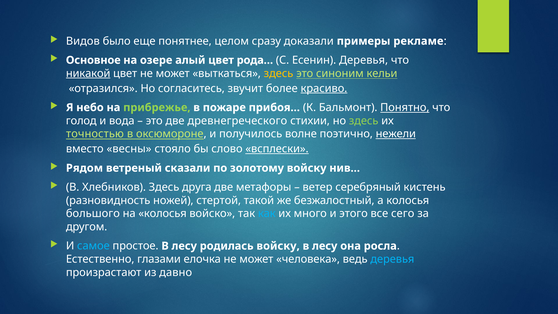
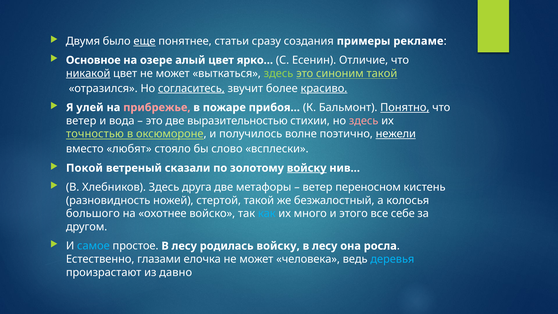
Видов: Видов -> Двумя (83, 41)
еще underline: none -> present (145, 41)
целом: целом -> статьи (232, 41)
доказали: доказали -> создания (309, 41)
рода…: рода… -> ярко… (255, 60)
Есенин Деревья: Деревья -> Отличие (364, 60)
здесь colour: yellow -> light green (279, 73)
синоним кельи: кельи -> такой (382, 73)
согласитесь underline: none -> present (191, 88)
небо: небо -> улей (90, 107)
прибрежье colour: light green -> pink (157, 107)
голод: голод -> ветер (81, 121)
древнегреческого: древнегреческого -> выразительностью (237, 121)
здесь colour: light green -> pink (364, 121)
весны: весны -> любят (129, 149)
всплески underline: present -> none (277, 149)
Рядом: Рядом -> Покой (84, 168)
войску underline: none -> present (307, 168)
серебряный: серебряный -> переносном (368, 187)
на колосья: колосья -> охотнее (163, 214)
сего: сего -> себе (403, 214)
